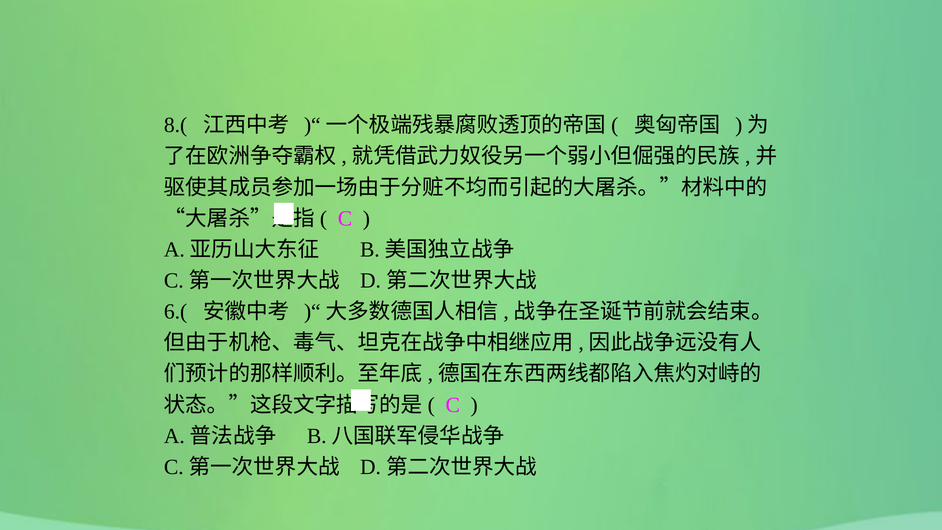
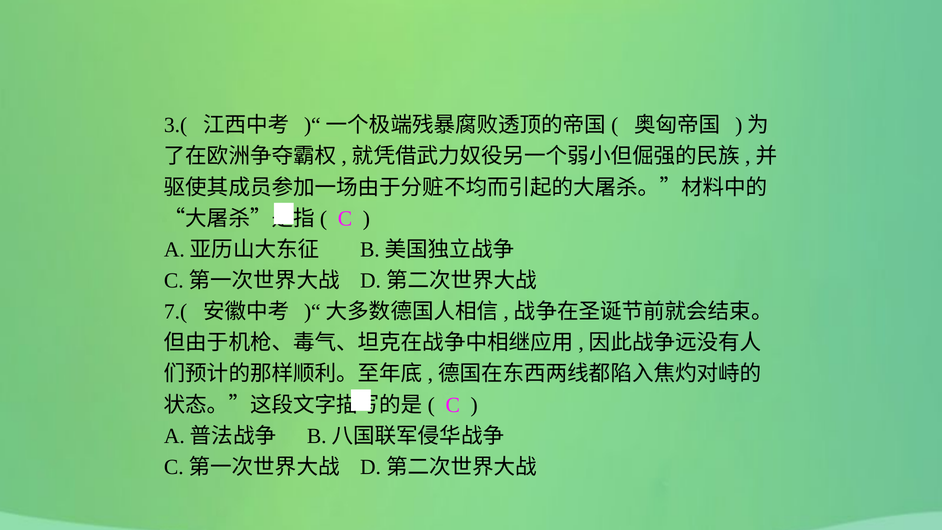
8.(: 8.( -> 3.( (176, 125)
6.(: 6.( -> 7.( (176, 312)
